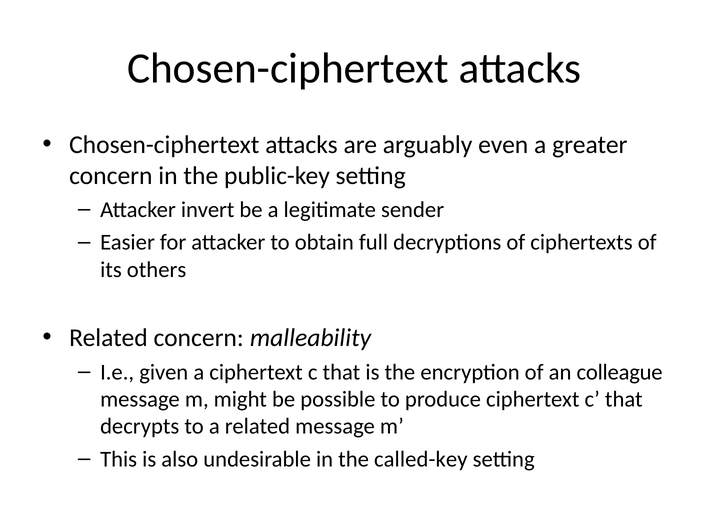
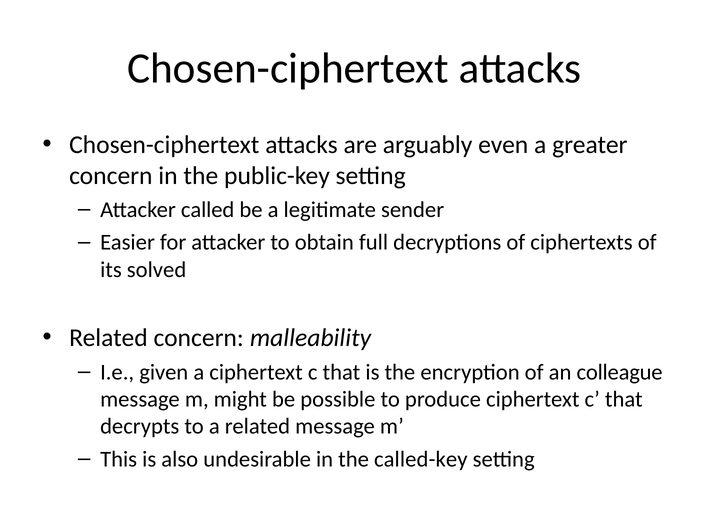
invert: invert -> called (208, 210)
others: others -> solved (157, 270)
